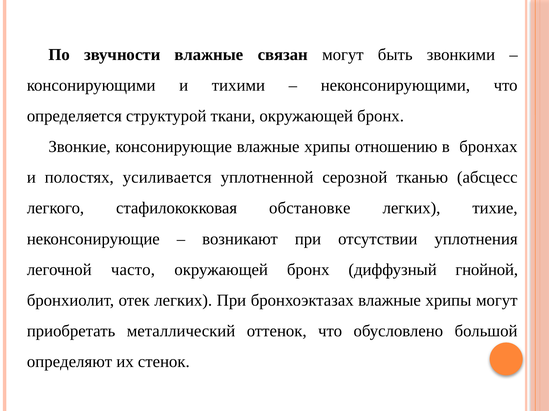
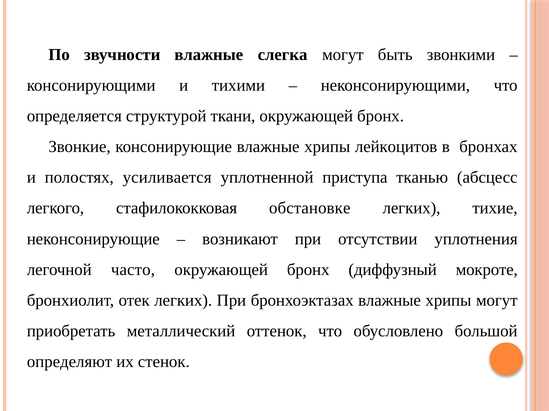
связан: связан -> слегка (283, 55)
отношению: отношению -> лейкоцитов (396, 147)
серозной: серозной -> приступа (355, 178)
гнойной: гнойной -> мокроте (487, 270)
